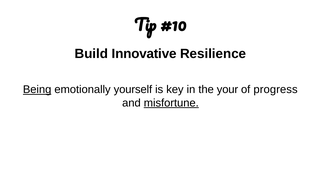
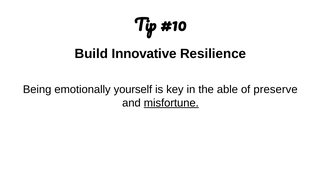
Being underline: present -> none (37, 90)
your: your -> able (227, 90)
progress: progress -> preserve (276, 90)
